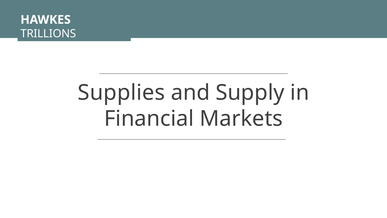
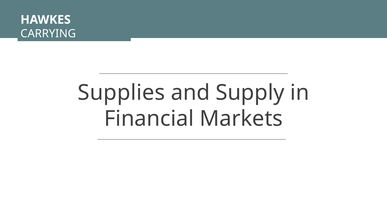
TRILLIONS: TRILLIONS -> CARRYING (48, 34)
